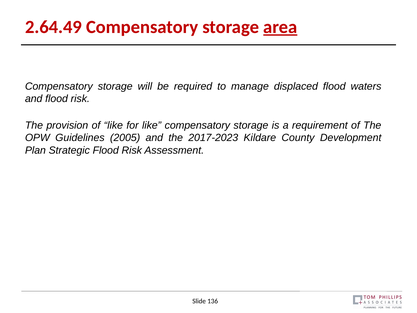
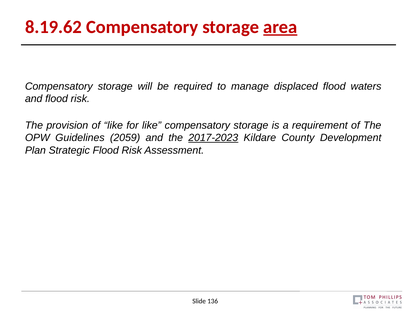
2.64.49: 2.64.49 -> 8.19.62 (53, 27)
2005: 2005 -> 2059 (125, 138)
2017-2023 underline: none -> present (213, 138)
